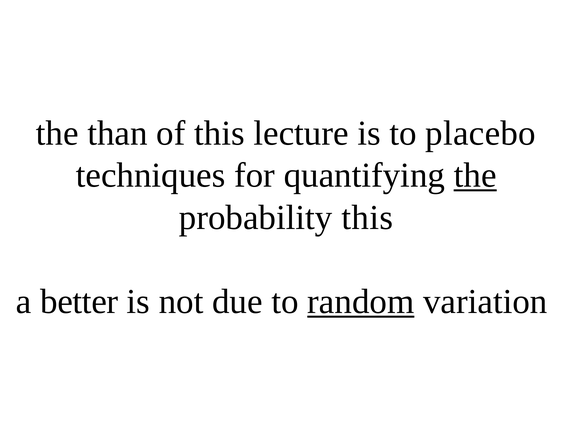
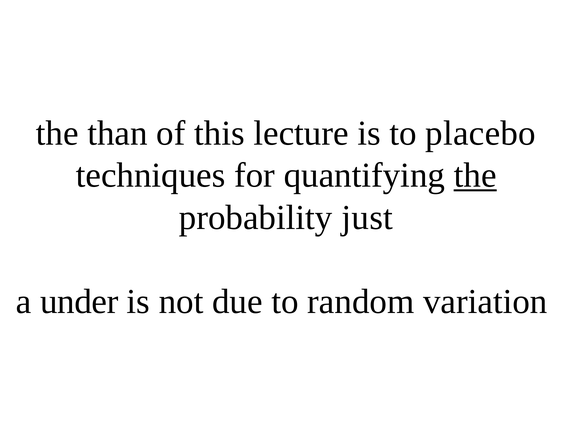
probability this: this -> just (367, 217)
better: better -> under (79, 301)
random underline: present -> none (361, 301)
